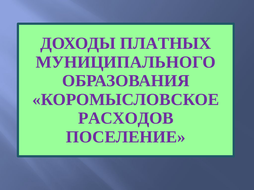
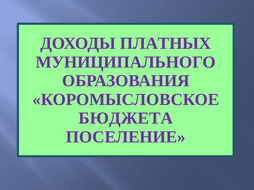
РАСХОДОВ: РАСХОДОВ -> БЮДЖЕТА (126, 119)
